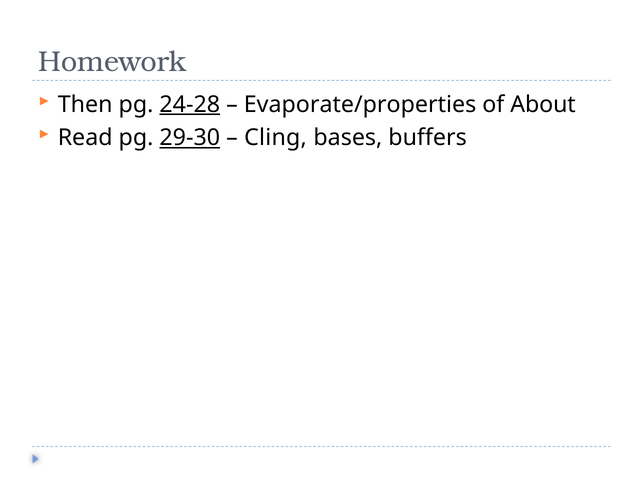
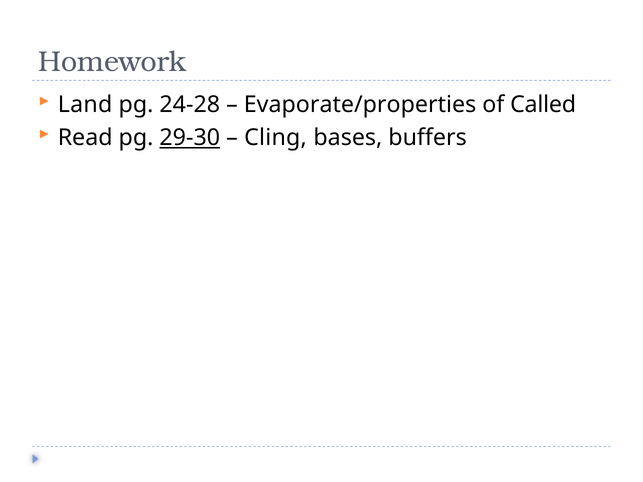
Then: Then -> Land (85, 104)
24-28 underline: present -> none (190, 104)
About: About -> Called (543, 104)
